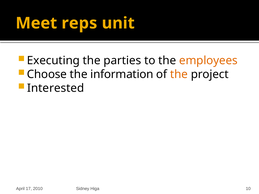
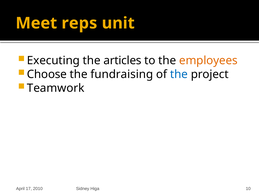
parties: parties -> articles (122, 61)
information: information -> fundraising (122, 74)
the colour: orange -> blue (179, 74)
Interested: Interested -> Teamwork (56, 88)
